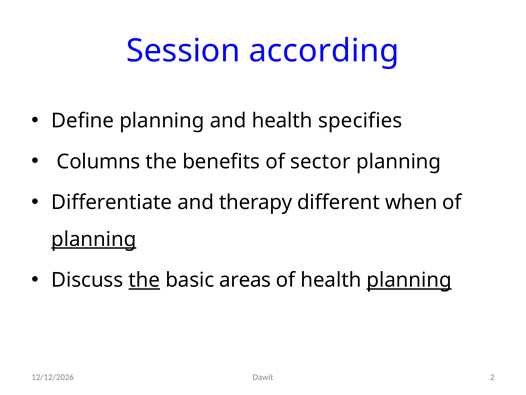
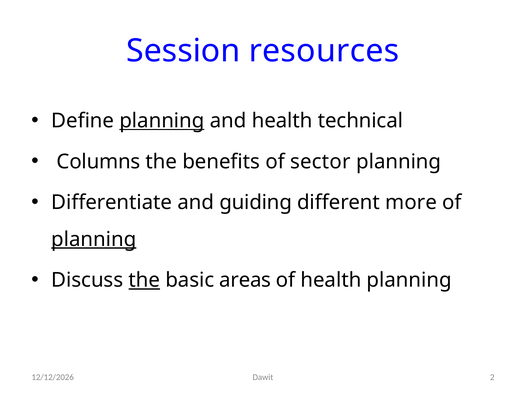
according: according -> resources (324, 51)
planning underline: none -> present (162, 121)
specifies: specifies -> technical (360, 121)
therapy: therapy -> guiding (256, 202)
when: when -> more (411, 202)
planning underline: present -> none (409, 280)
